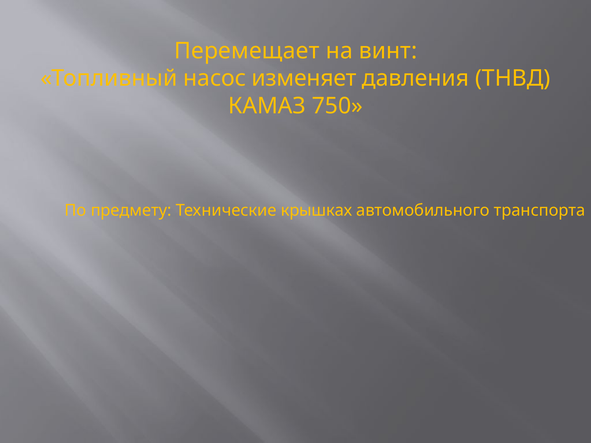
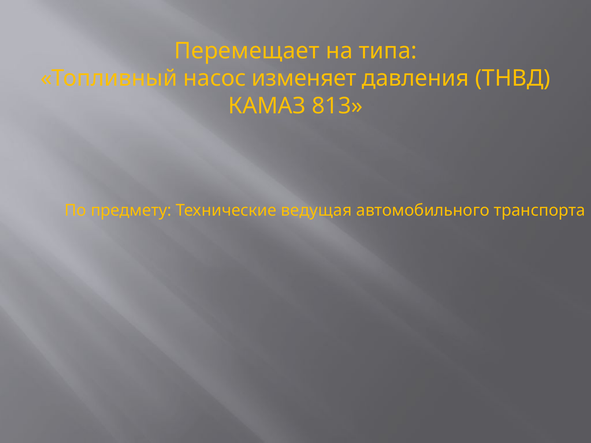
винт: винт -> типа (388, 51)
750: 750 -> 813 (337, 106)
крышках: крышках -> ведущая (316, 211)
